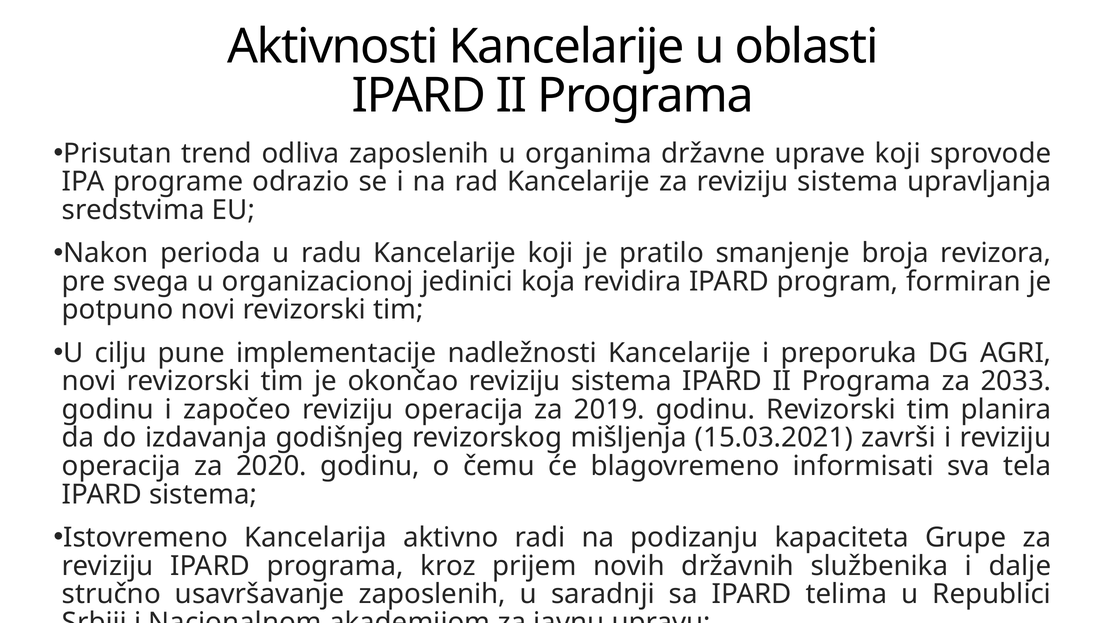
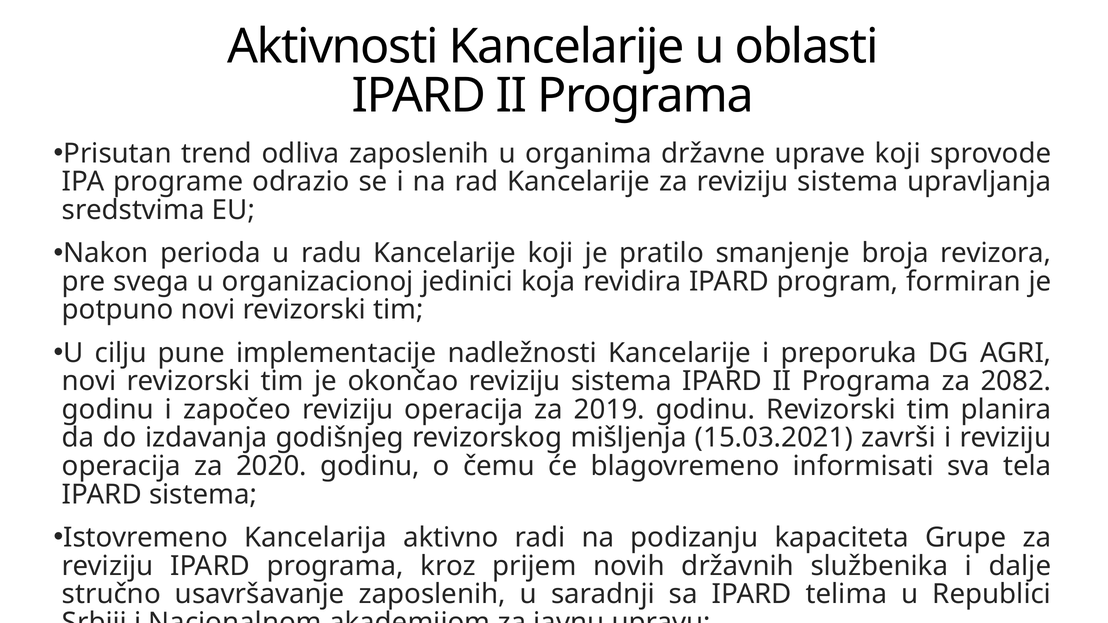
2033: 2033 -> 2082 (1016, 381)
